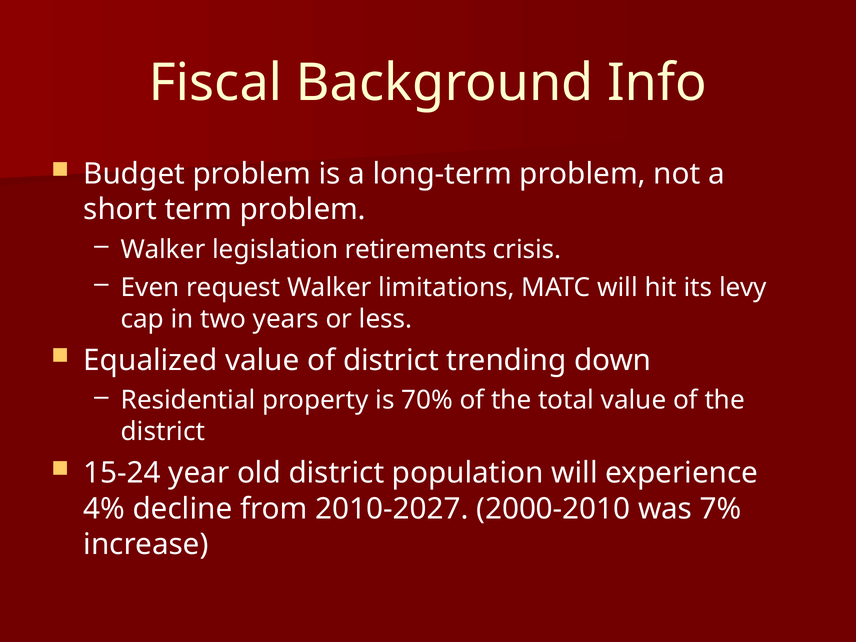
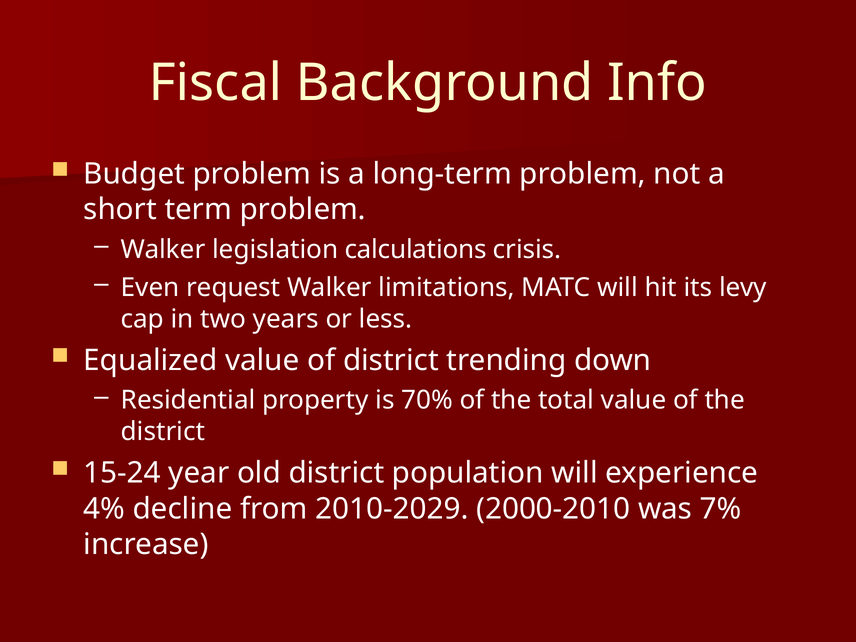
retirements: retirements -> calculations (416, 250)
2010-2027: 2010-2027 -> 2010-2029 (392, 509)
